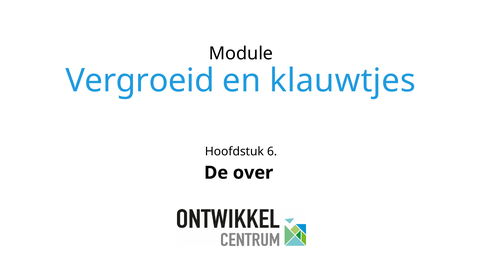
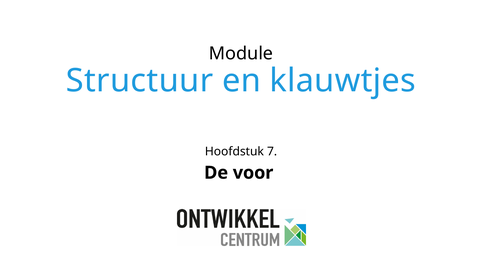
Vergroeid: Vergroeid -> Structuur (140, 81)
6: 6 -> 7 (272, 152)
over: over -> voor (253, 173)
